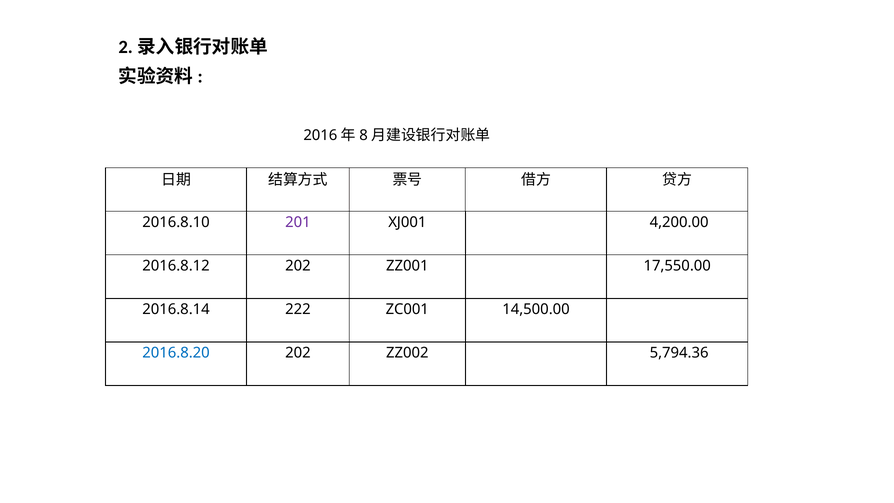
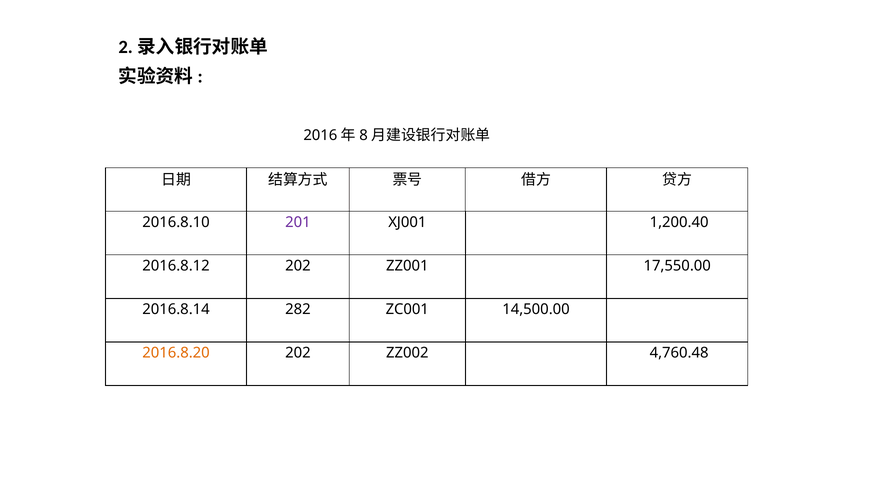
4,200.00: 4,200.00 -> 1,200.40 (679, 222)
222: 222 -> 282 (298, 309)
2016.8.20 colour: blue -> orange (176, 353)
5,794.36: 5,794.36 -> 4,760.48 (679, 353)
